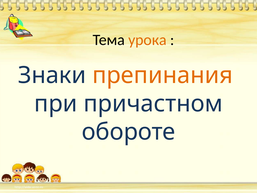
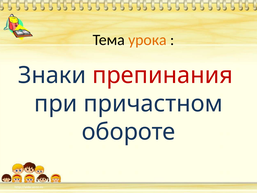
препинания colour: orange -> red (163, 75)
